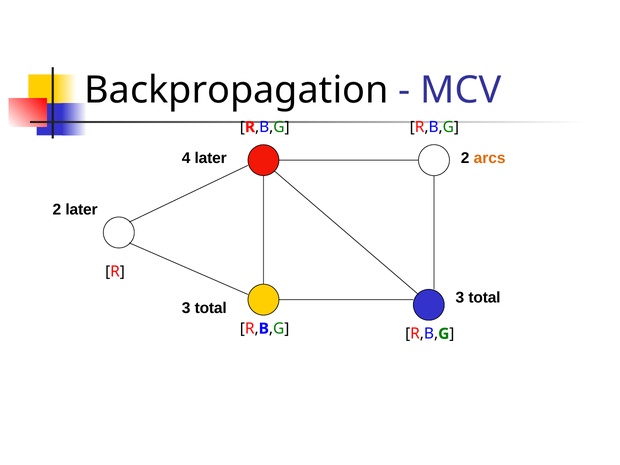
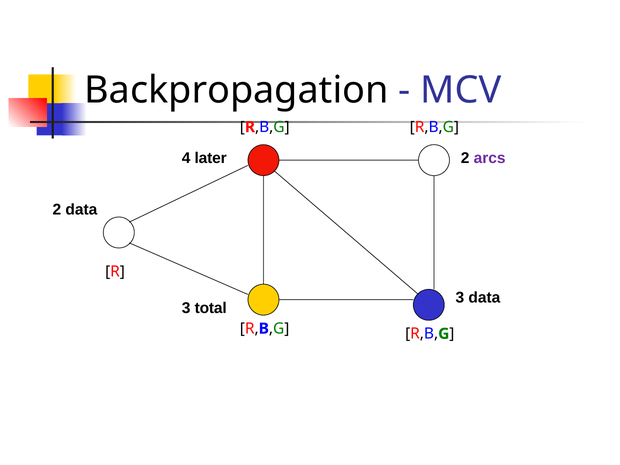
arcs colour: orange -> purple (490, 158)
2 later: later -> data (81, 210)
total: total -> data (484, 298)
